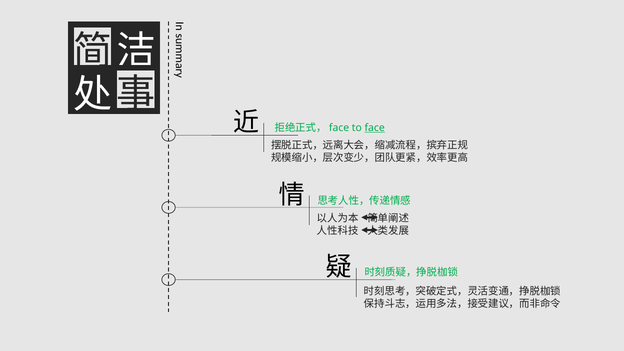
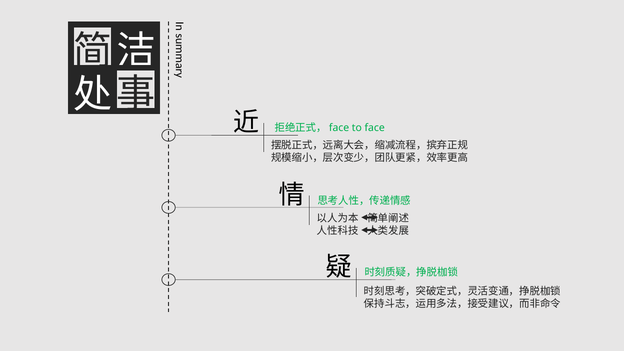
face underline: present -> none (375, 128)
